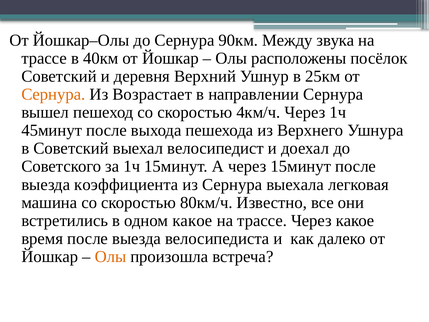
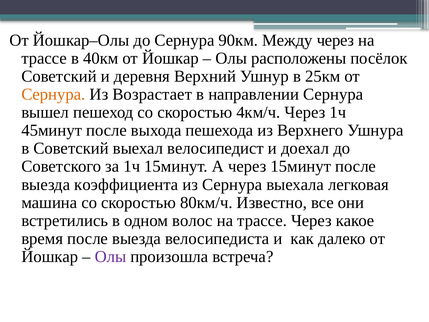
Между звука: звука -> через (335, 40)
одном какое: какое -> волос (192, 220)
Олы colour: orange -> purple (111, 256)
